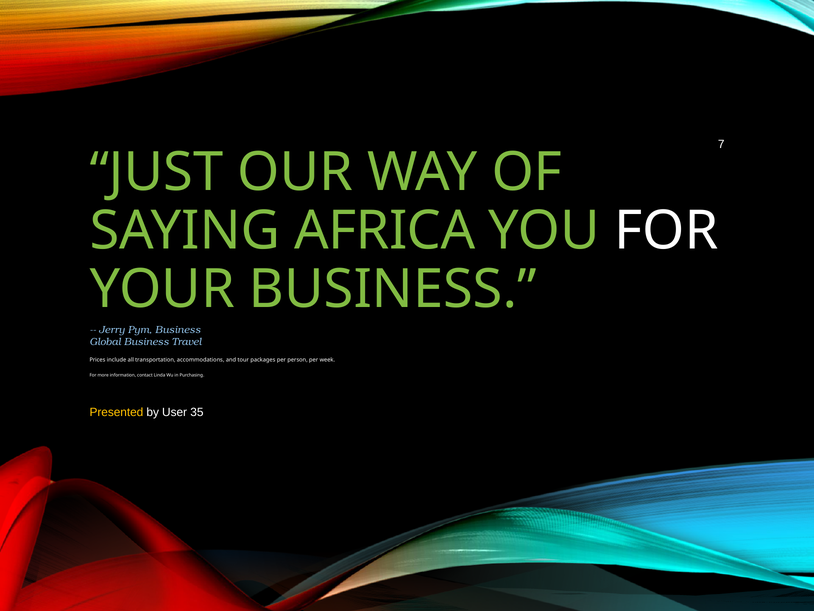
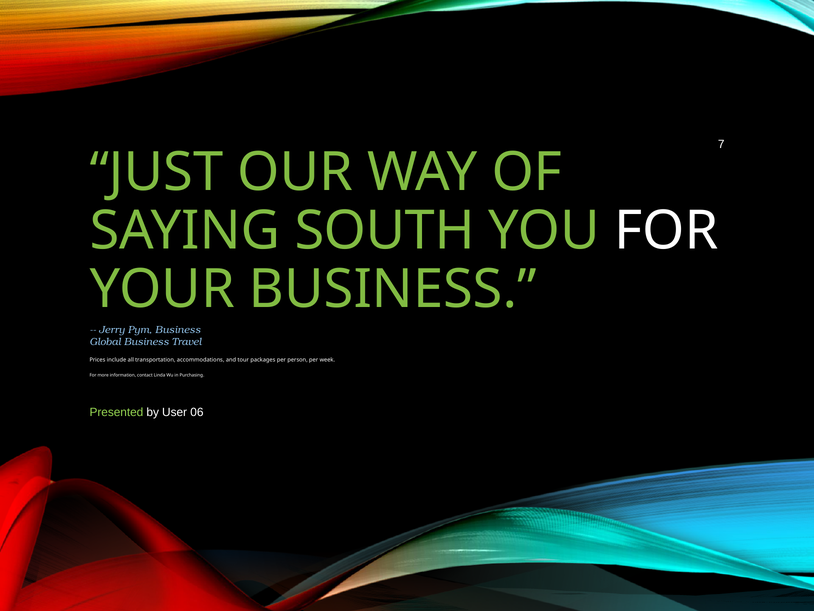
AFRICA: AFRICA -> SOUTH (385, 231)
Presented colour: yellow -> light green (116, 412)
35: 35 -> 06 (197, 412)
